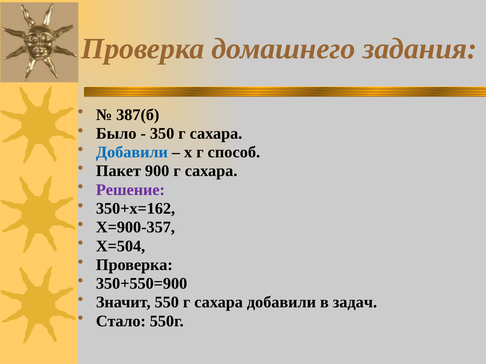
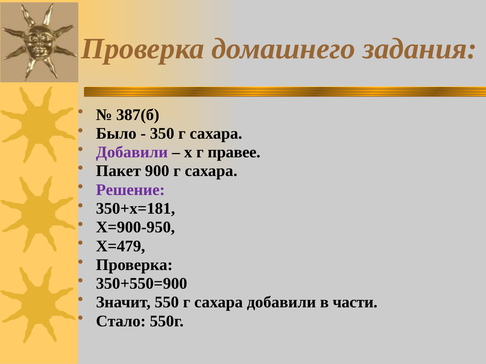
Добавили colour: blue -> purple (132, 152)
способ: способ -> правее (234, 152)
350+х=162: 350+х=162 -> 350+х=181 (136, 209)
Х=900-357: Х=900-357 -> Х=900-950 (135, 228)
Х=504: Х=504 -> Х=479 (121, 246)
задач: задач -> части (355, 303)
